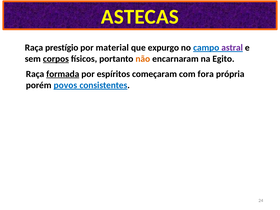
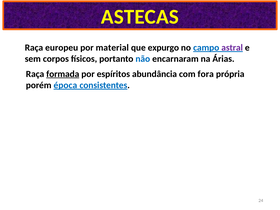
prestígio: prestígio -> europeu (62, 48)
corpos underline: present -> none (56, 59)
não colour: orange -> blue (143, 59)
Egito: Egito -> Árias (223, 59)
começaram: começaram -> abundância (155, 74)
povos: povos -> época (65, 85)
